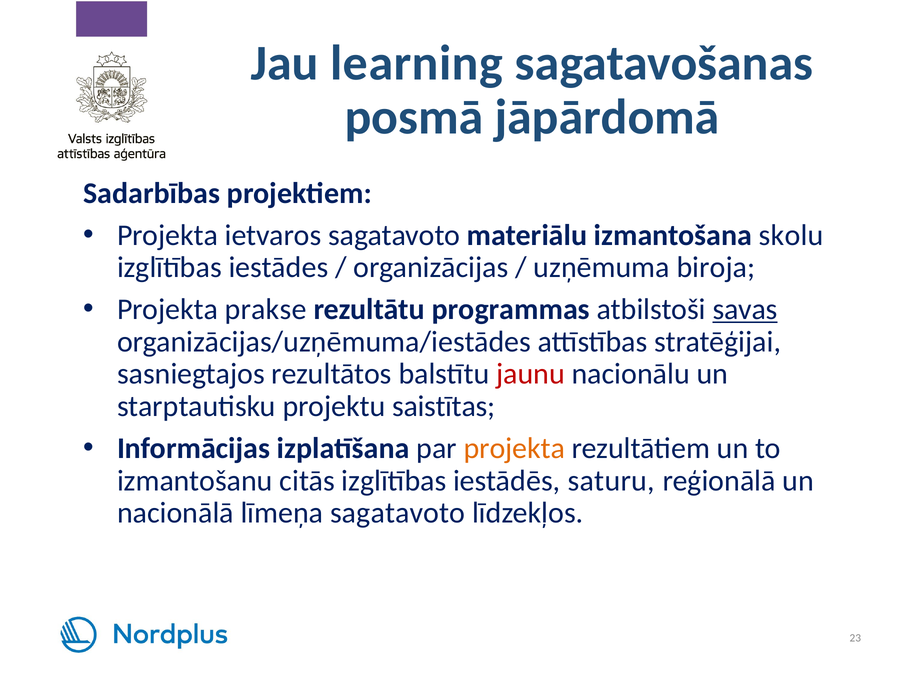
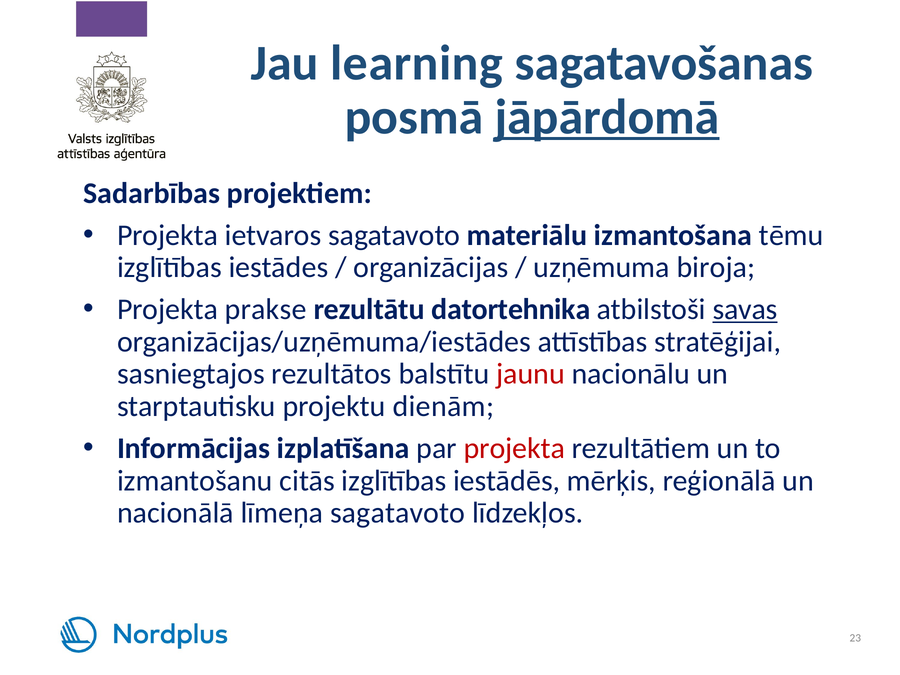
jāpārdomā underline: none -> present (607, 117)
skolu: skolu -> tēmu (791, 235)
programmas: programmas -> datortehnika (511, 309)
saistītas: saistītas -> dienām (443, 406)
projekta colour: orange -> red (514, 448)
saturu: saturu -> mērķis (611, 481)
